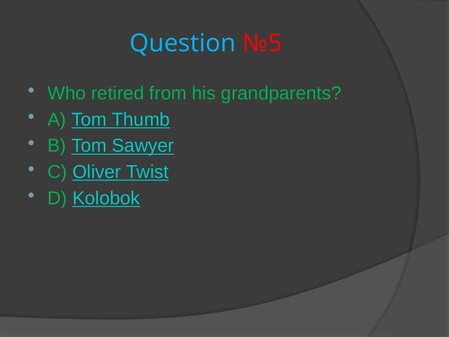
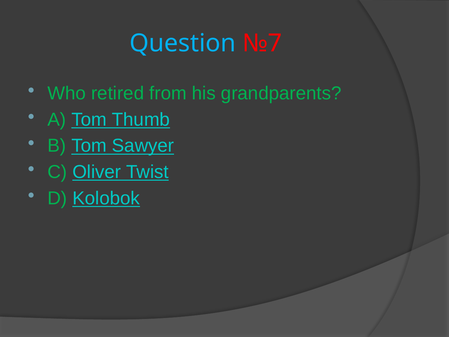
№5: №5 -> №7 (262, 43)
